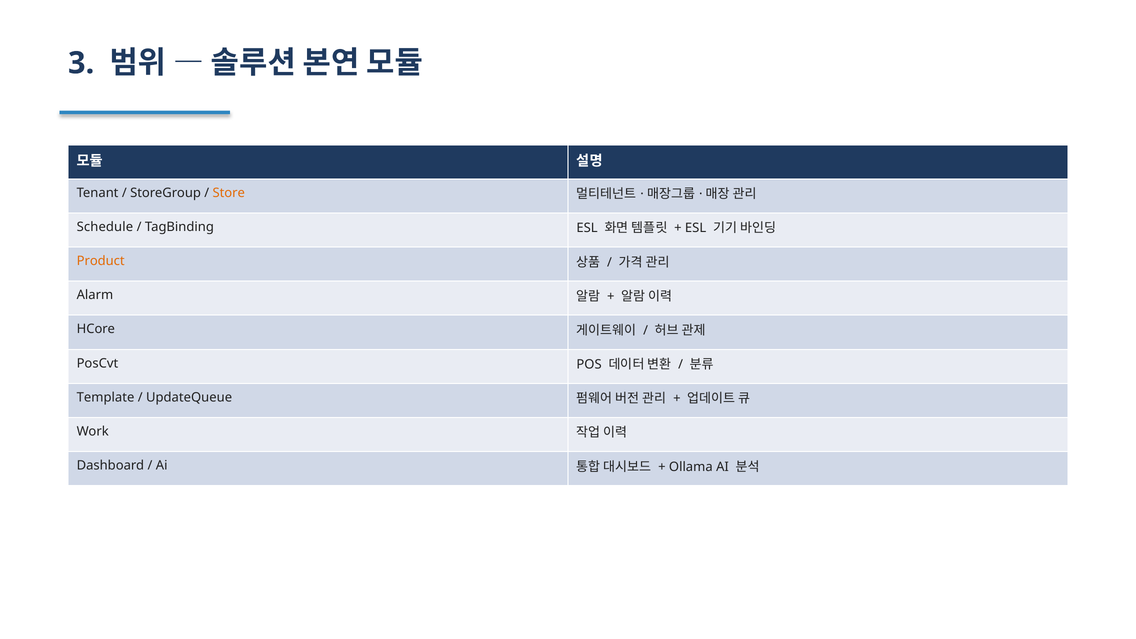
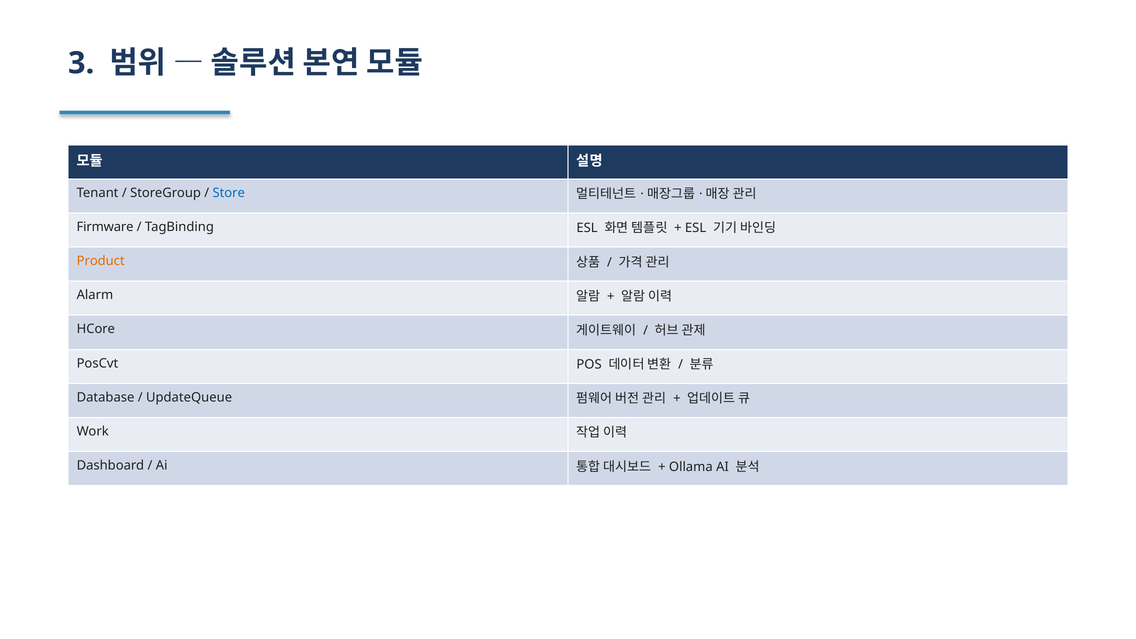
Store colour: orange -> blue (229, 193)
Schedule: Schedule -> Firmware (105, 227)
Template: Template -> Database (106, 397)
